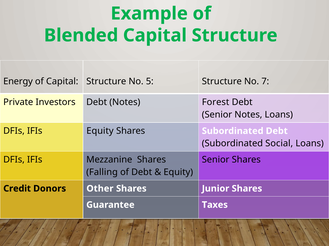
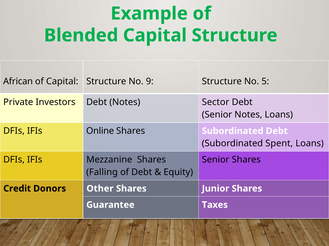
Energy: Energy -> African (18, 82)
5: 5 -> 9 (150, 82)
7: 7 -> 5 (265, 82)
Forest: Forest -> Sector (216, 102)
IFIs Equity: Equity -> Online (100, 131)
Social: Social -> Spent (279, 144)
